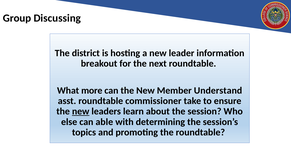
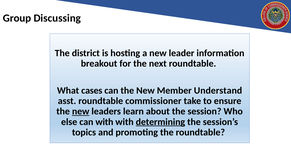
more: more -> cases (92, 91)
can able: able -> with (104, 122)
determining underline: none -> present (160, 122)
